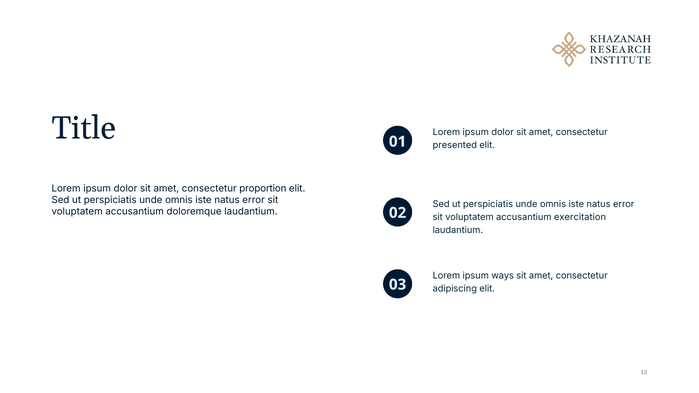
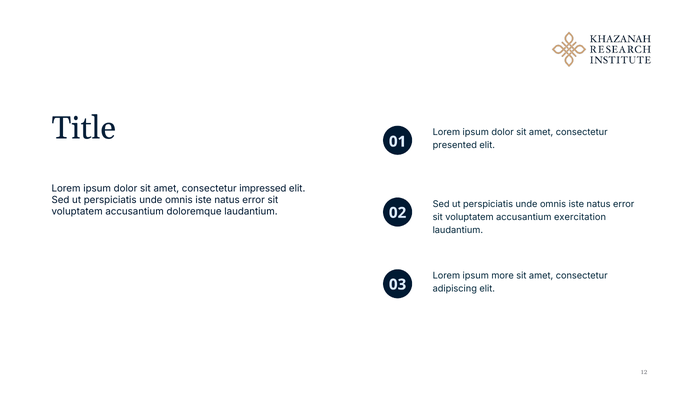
proportion: proportion -> impressed (263, 188)
ways: ways -> more (503, 276)
